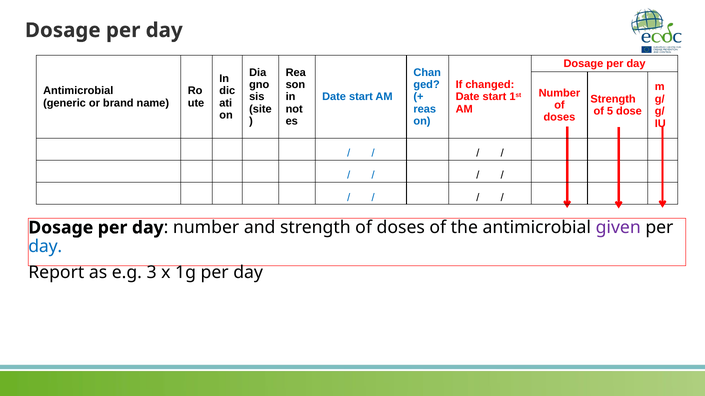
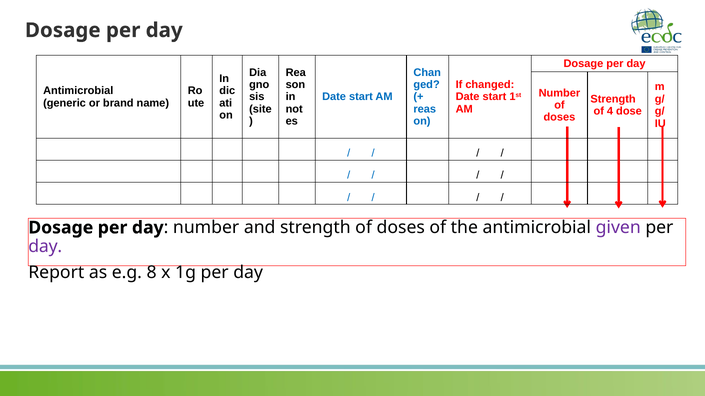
5: 5 -> 4 (610, 111)
day colour: blue -> purple (45, 247)
3: 3 -> 8 (152, 273)
